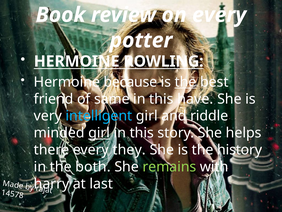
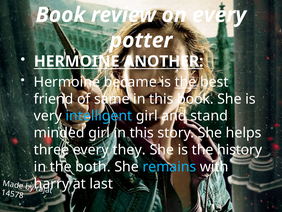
ROWLING: ROWLING -> ANOTHER (163, 61)
because: because -> became (130, 82)
this have: have -> book (195, 99)
riddle: riddle -> stand (209, 116)
girl underline: present -> none (99, 133)
there: there -> three (52, 149)
remains colour: light green -> light blue (169, 166)
